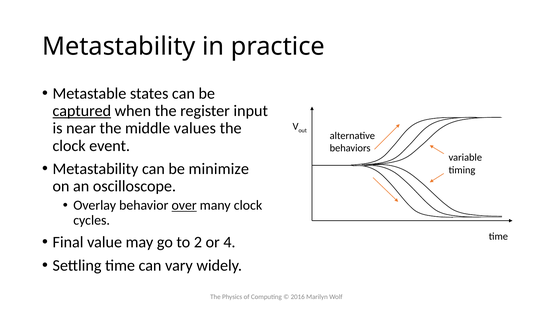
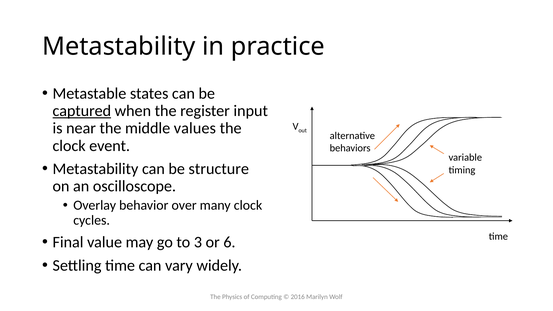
minimize: minimize -> structure (219, 169)
over underline: present -> none (184, 205)
2: 2 -> 3 (198, 242)
4: 4 -> 6 (229, 242)
